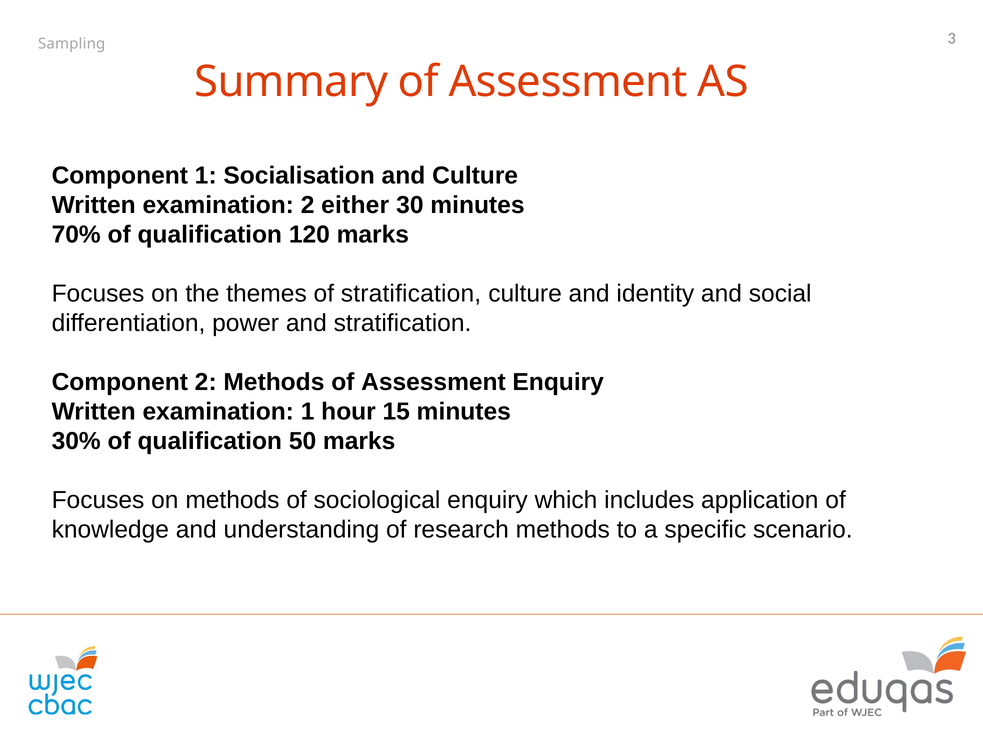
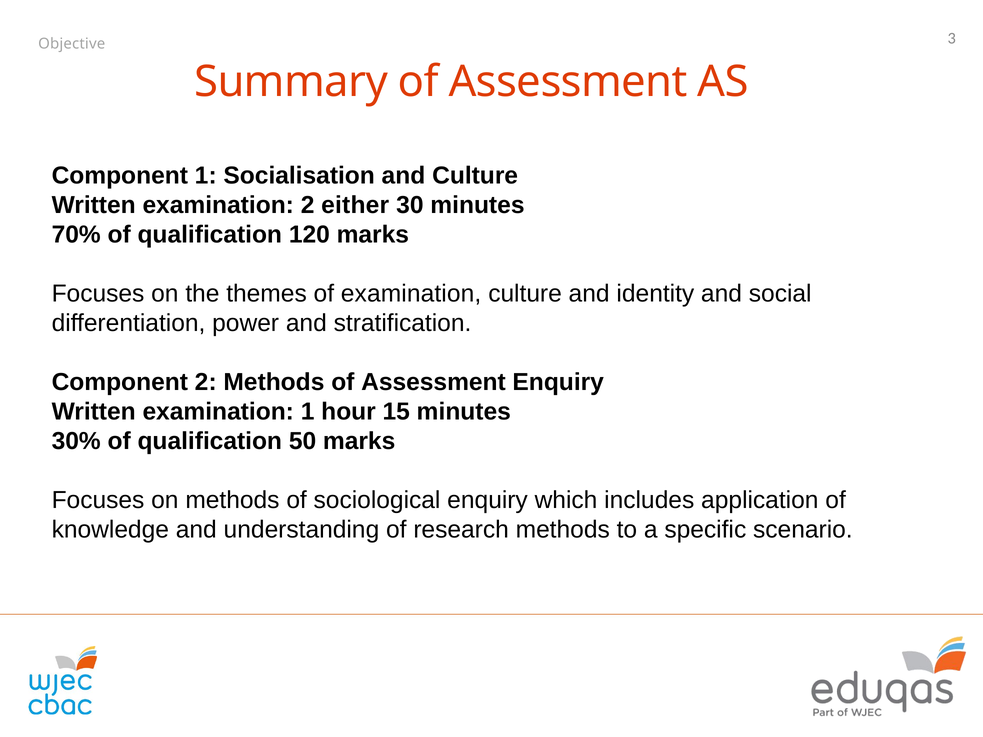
Sampling: Sampling -> Objective (72, 44)
of stratification: stratification -> examination (411, 294)
